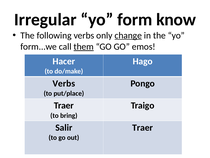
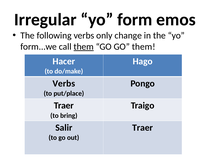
know: know -> emos (176, 20)
change underline: present -> none (128, 35)
GO emos: emos -> them (144, 47)
